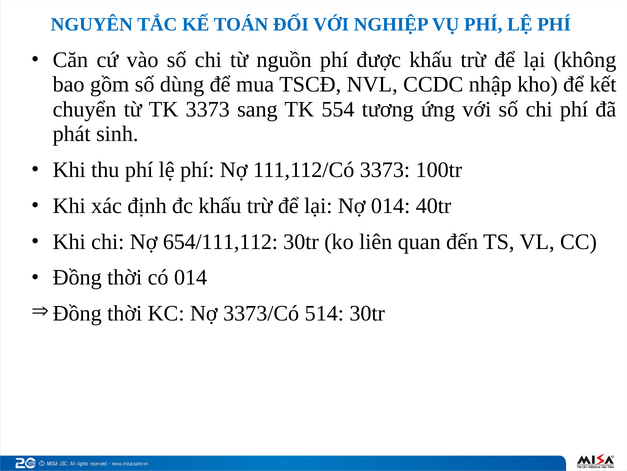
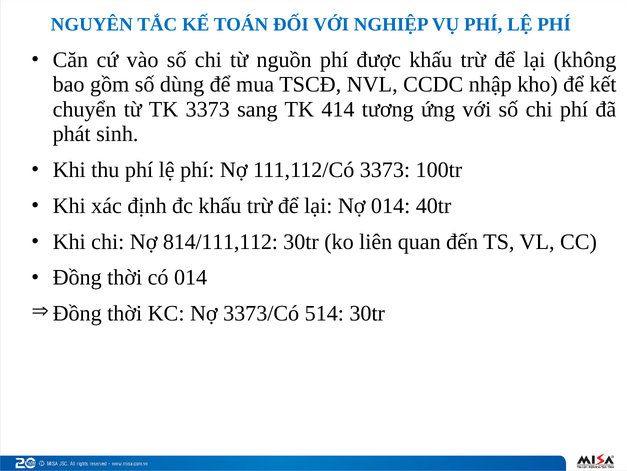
554: 554 -> 414 (338, 109)
654/111,112: 654/111,112 -> 814/111,112 (220, 242)
